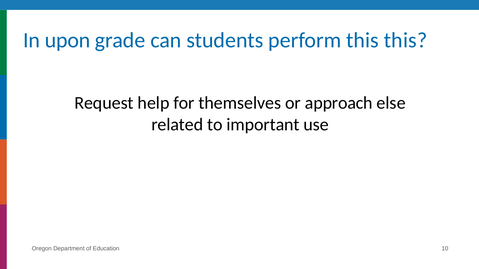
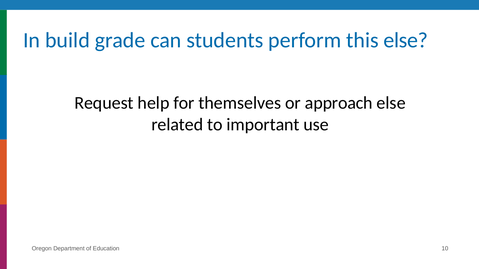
upon: upon -> build (67, 40)
this this: this -> else (406, 40)
